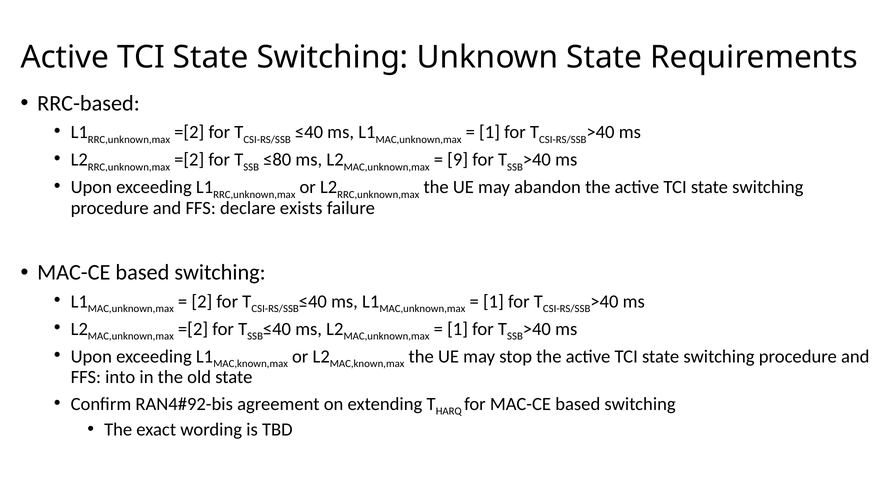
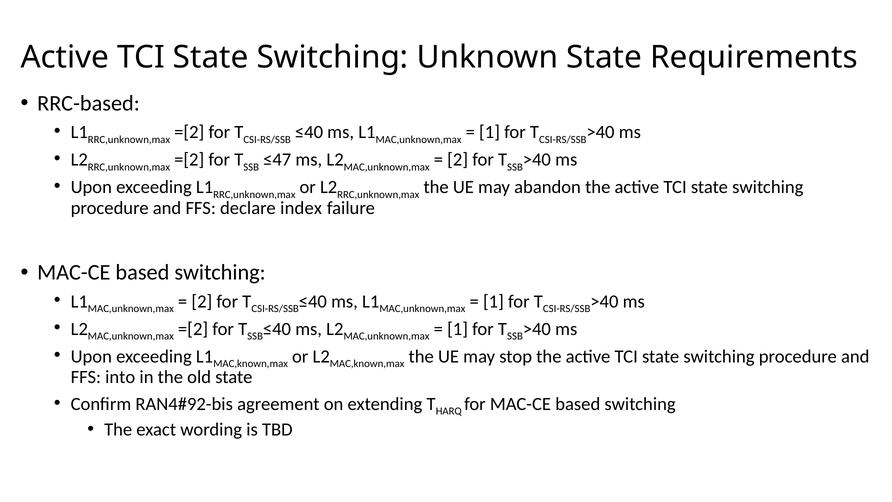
≤80: ≤80 -> ≤47 (277, 160)
9: 9 -> 2 (458, 160)
exists: exists -> index (301, 208)
